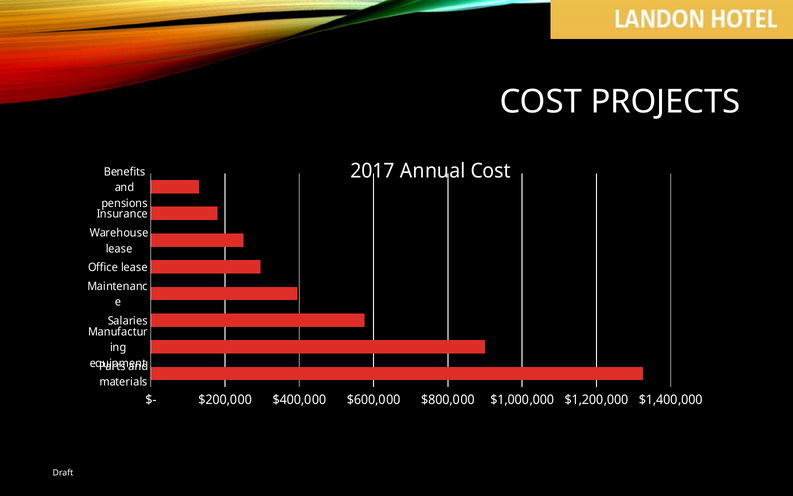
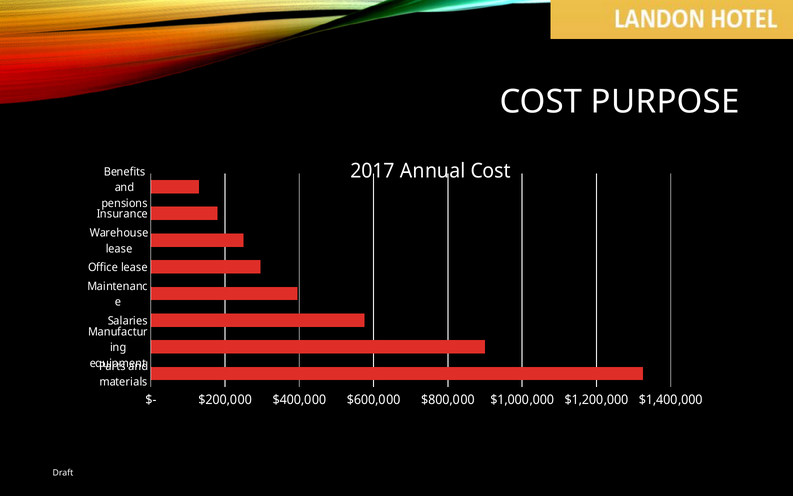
PROJECTS: PROJECTS -> PURPOSE (665, 102)
